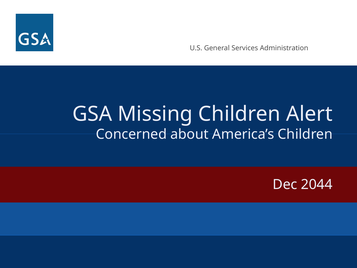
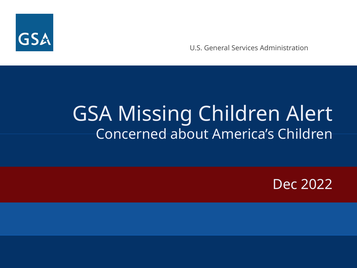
2044: 2044 -> 2022 (317, 184)
